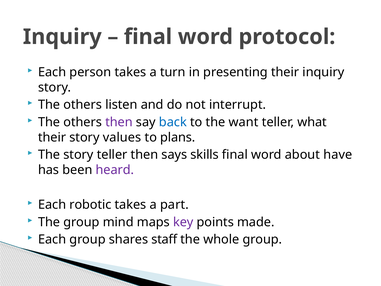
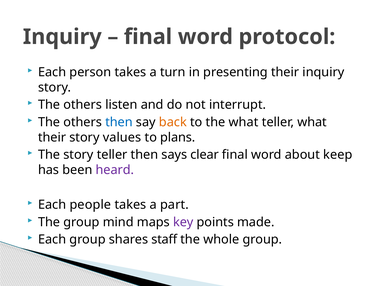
then colour: purple -> blue (119, 122)
back colour: blue -> orange (173, 122)
the want: want -> what (244, 122)
skills: skills -> clear (205, 155)
have: have -> keep (338, 155)
robotic: robotic -> people (90, 205)
